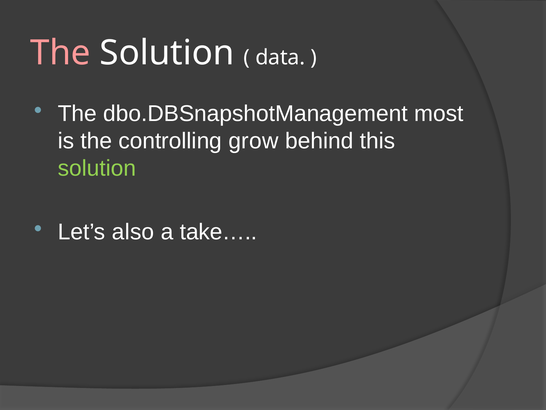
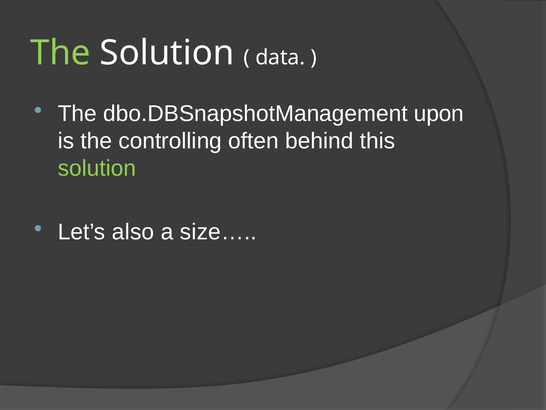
The colour: pink -> light green (60, 53)
most: most -> upon (439, 113)
grow: grow -> often (254, 141)
take…: take… -> size… (218, 232)
